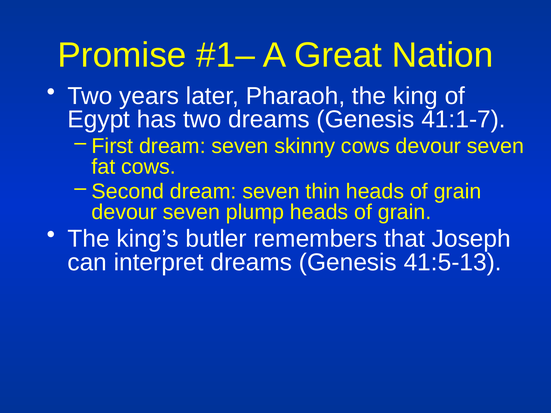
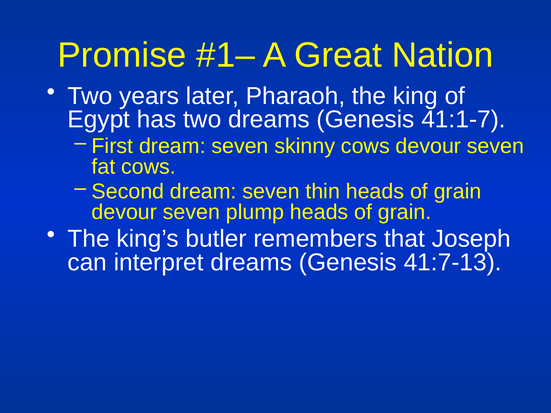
41:5-13: 41:5-13 -> 41:7-13 (453, 263)
